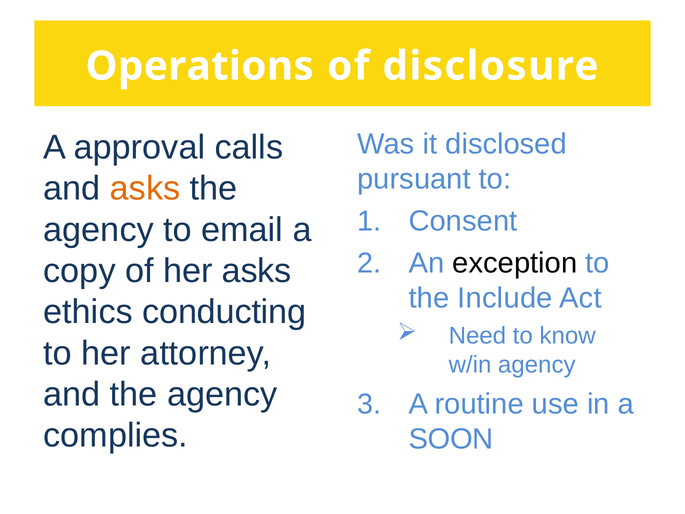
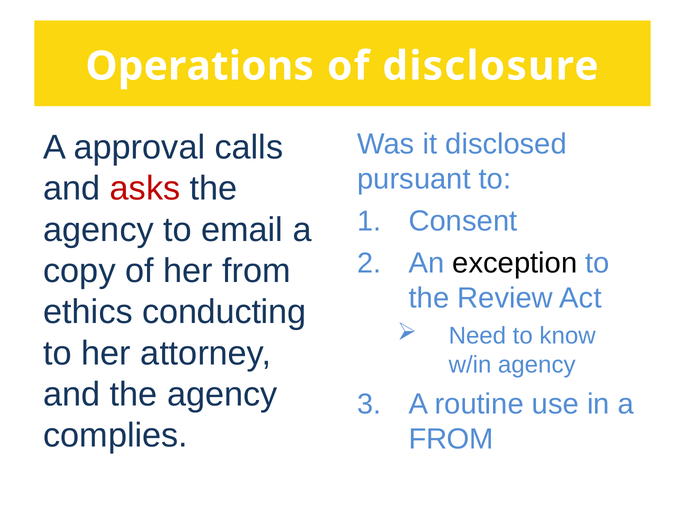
asks colour: orange -> red (145, 189)
her asks: asks -> from (256, 271)
Include: Include -> Review (505, 298)
SOON: SOON -> FROM (451, 439)
